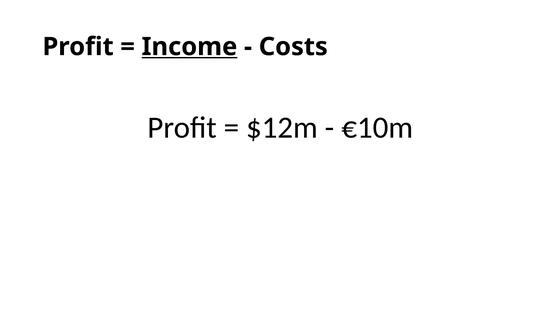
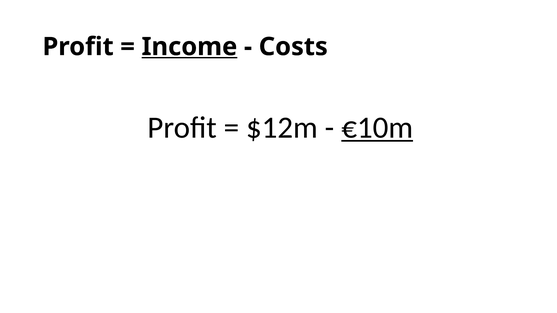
€10m underline: none -> present (377, 128)
